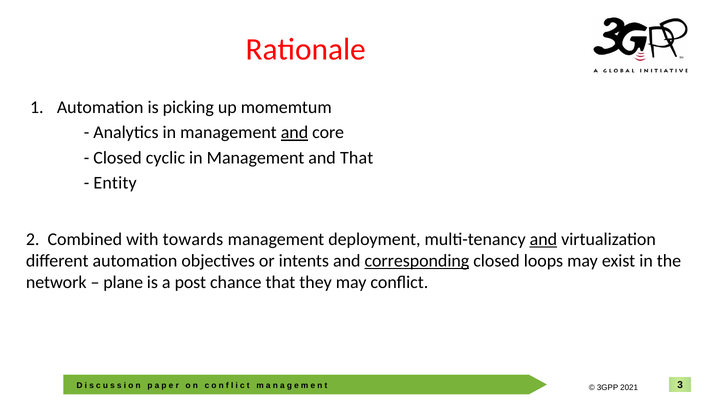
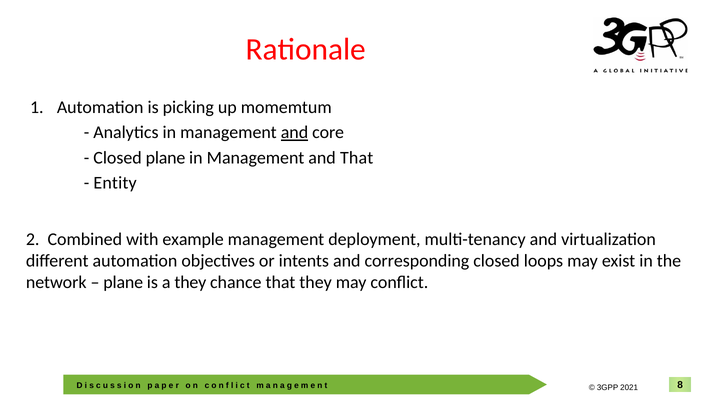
Closed cyclic: cyclic -> plane (166, 158)
towards: towards -> example (193, 239)
and underline: present -> none (543, 239)
corresponding underline: present -> none (417, 261)
a post: post -> they (190, 282)
3: 3 -> 8 (680, 385)
